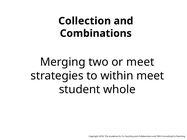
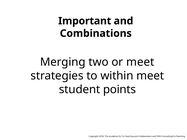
Collection: Collection -> Important (85, 21)
whole: whole -> points (119, 90)
